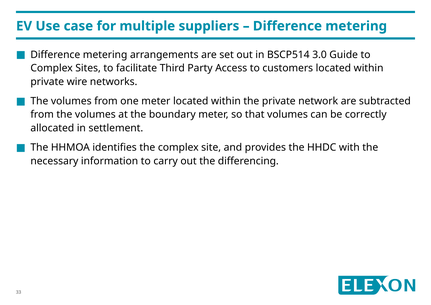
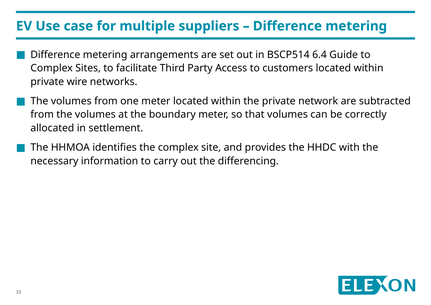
3.0: 3.0 -> 6.4 (320, 55)
